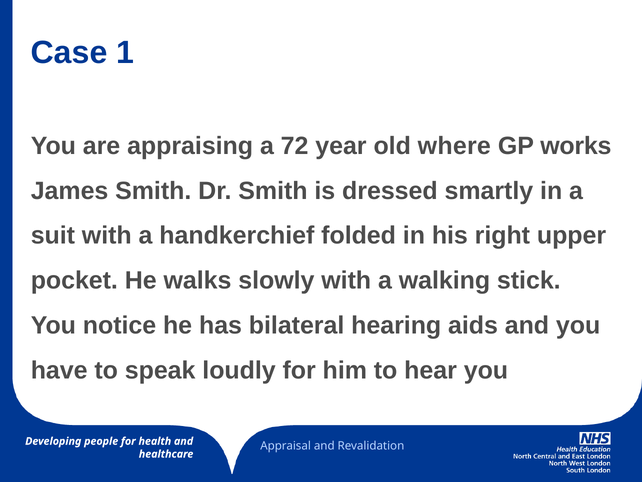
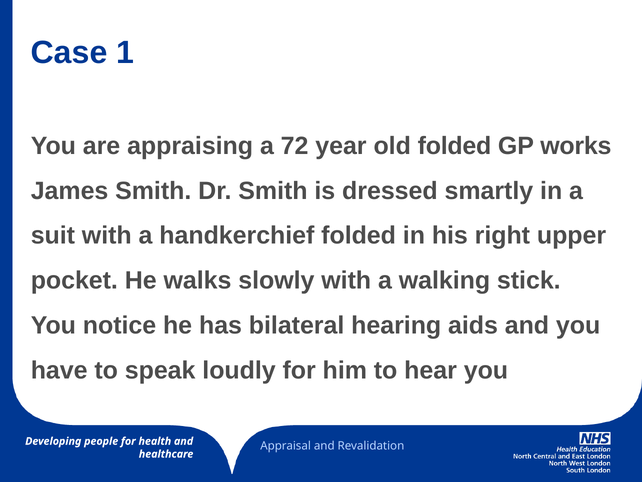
old where: where -> folded (455, 146)
